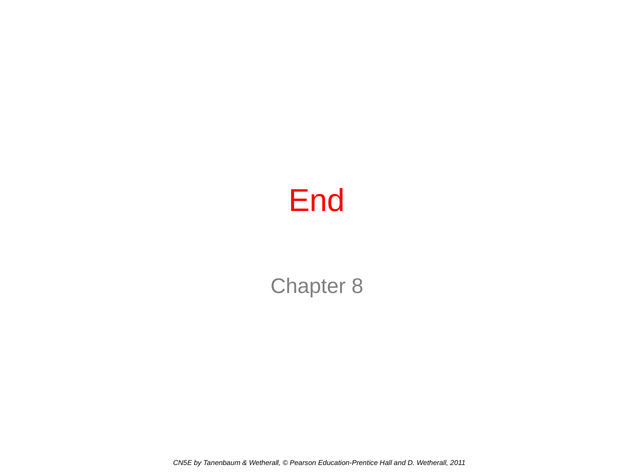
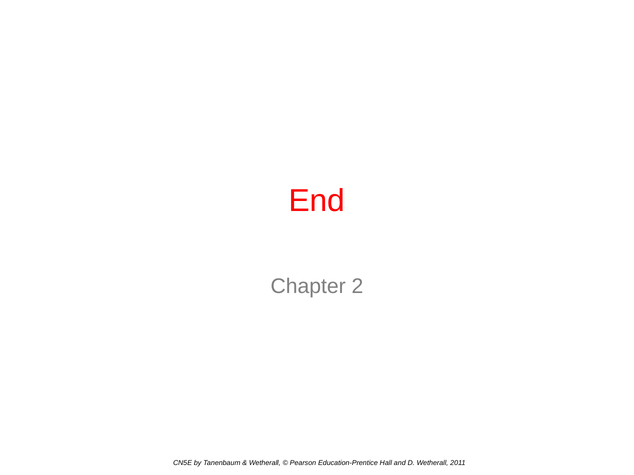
8: 8 -> 2 (357, 287)
